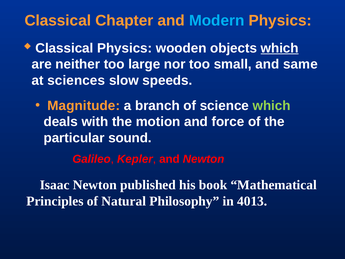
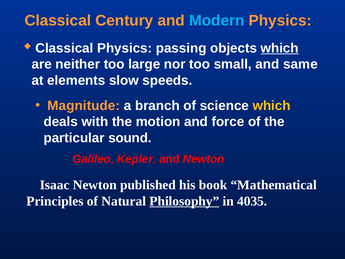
Chapter: Chapter -> Century (124, 21)
wooden: wooden -> passing (181, 48)
sciences: sciences -> elements (76, 80)
which colour: light green -> yellow (272, 106)
Philosophy underline: none -> present (184, 201)
4013: 4013 -> 4035 (252, 201)
